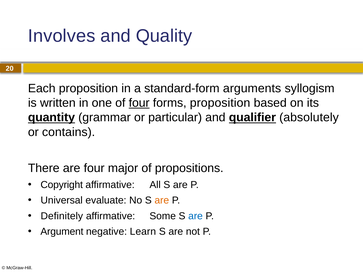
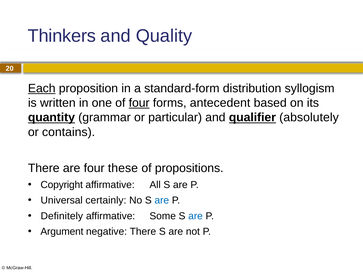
Involves: Involves -> Thinkers (62, 36)
Each underline: none -> present (42, 89)
arguments: arguments -> distribution (252, 89)
forms proposition: proposition -> antecedent (220, 103)
major: major -> these (123, 168)
evaluate: evaluate -> certainly (106, 201)
are colour: orange -> blue (162, 201)
negative Learn: Learn -> There (143, 232)
